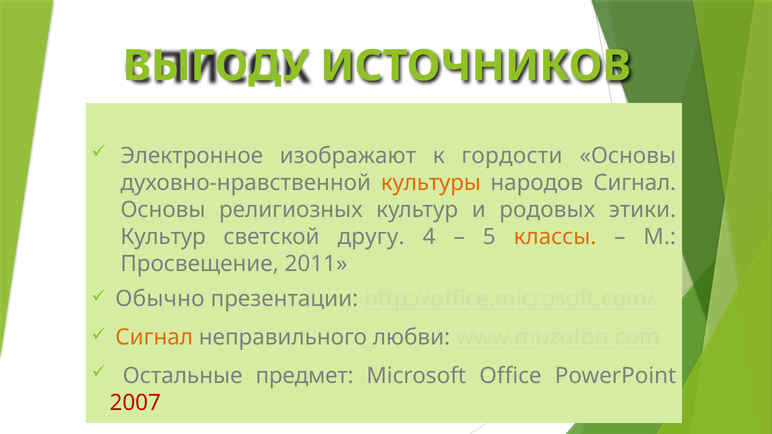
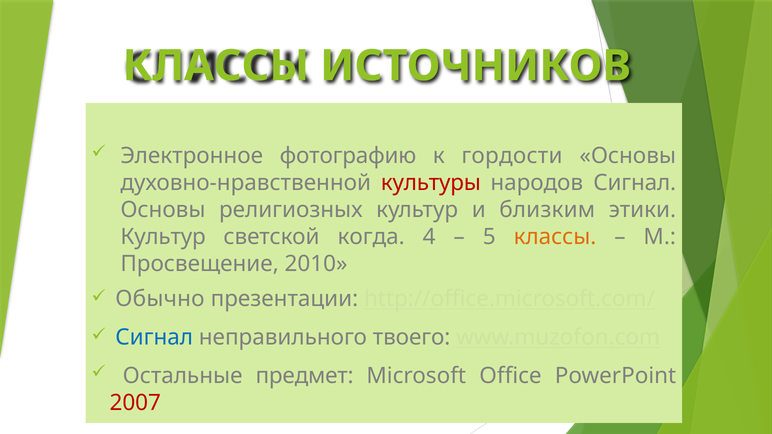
ВЫГОДУ: ВЫГОДУ -> КЛАССЫ (216, 66)
изображают: изображают -> фотографию (348, 156)
культуры colour: orange -> red (431, 183)
родовых: родовых -> близким (547, 210)
другу: другу -> когда (371, 237)
2011: 2011 -> 2010 (316, 264)
Сигнал colour: orange -> blue (154, 338)
любви: любви -> твоего (412, 338)
